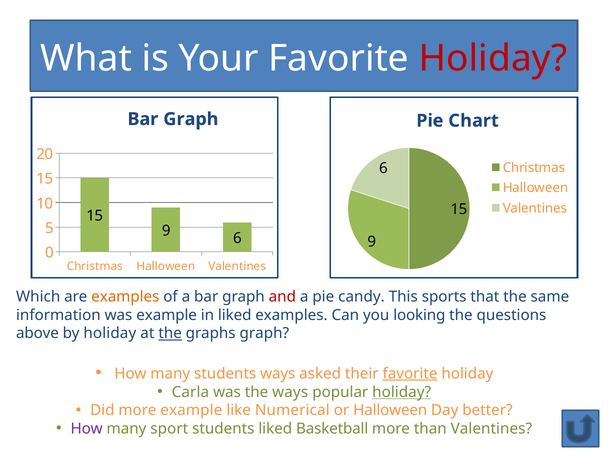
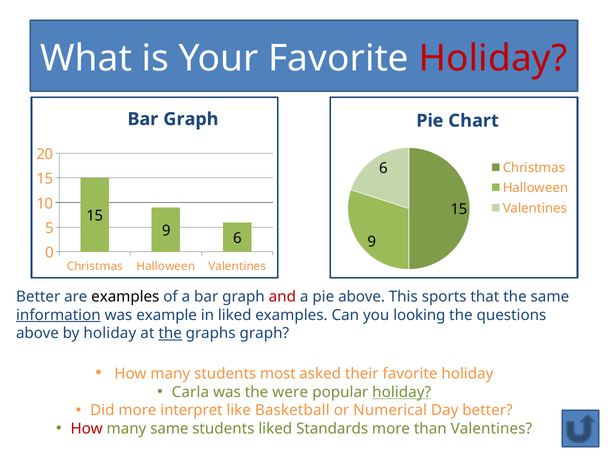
Which: Which -> Better (38, 297)
examples colour: orange -> black (125, 297)
pie candy: candy -> above (362, 297)
information underline: none -> present (58, 315)
students ways: ways -> most (278, 374)
favorite underline: present -> none (410, 374)
the ways: ways -> were (290, 392)
more example: example -> interpret (191, 410)
Numerical: Numerical -> Basketball (292, 410)
or Halloween: Halloween -> Numerical (390, 410)
How colour: purple -> red (87, 429)
many sport: sport -> same (169, 429)
Basketball: Basketball -> Standards (332, 429)
